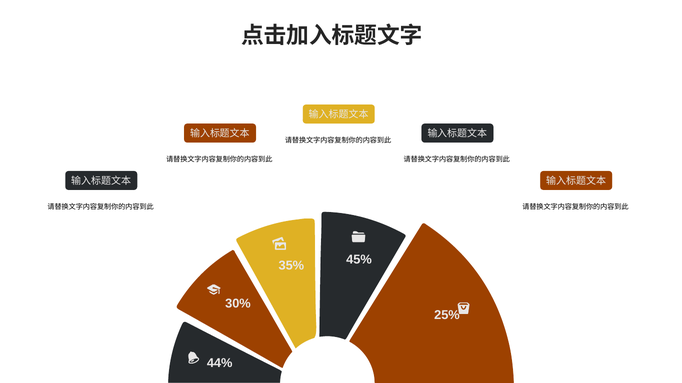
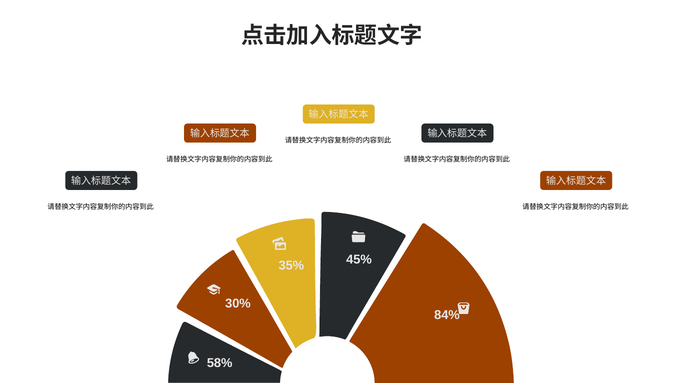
25%: 25% -> 84% (447, 315)
44%: 44% -> 58% (220, 364)
